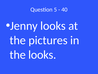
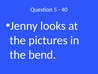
the looks: looks -> bend (42, 54)
